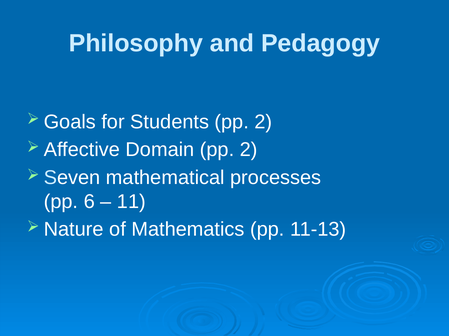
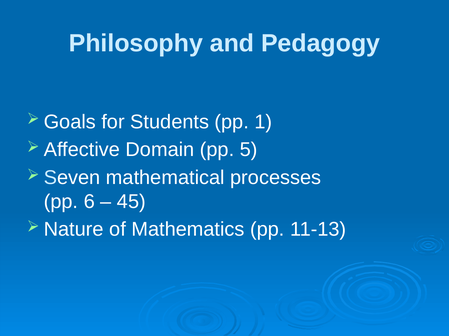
Students pp 2: 2 -> 1 (263, 122)
Domain pp 2: 2 -> 5 (249, 150)
11: 11 -> 45 (131, 202)
